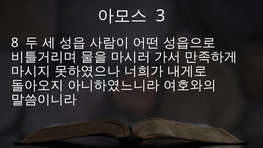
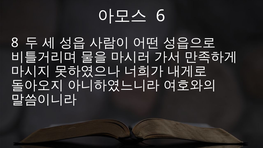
3: 3 -> 6 (161, 16)
